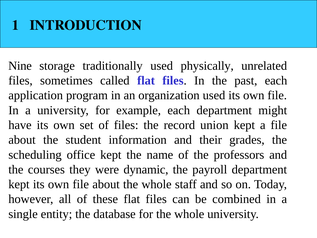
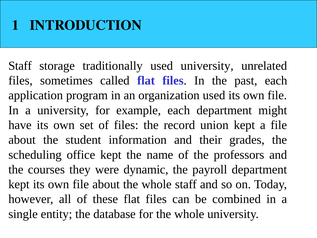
Nine: Nine -> Staff (20, 66)
used physically: physically -> university (207, 66)
